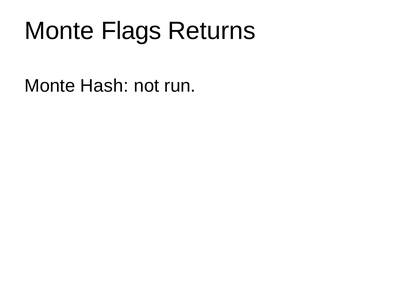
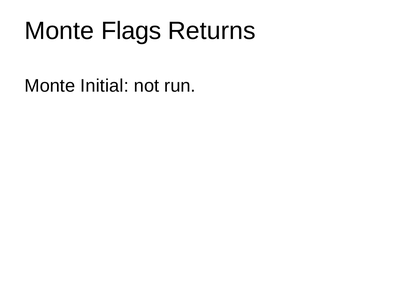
Hash: Hash -> Initial (104, 86)
